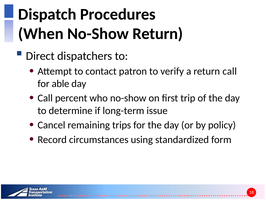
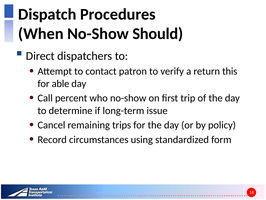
No-Show Return: Return -> Should (158, 34)
return call: call -> this (230, 71)
